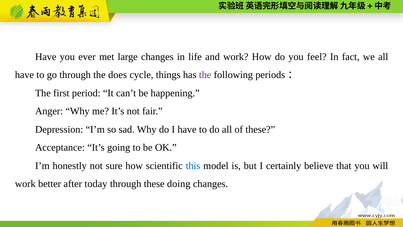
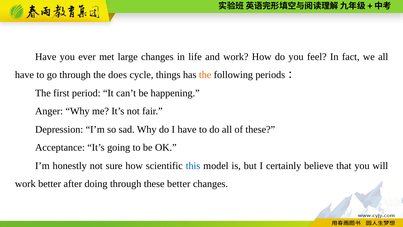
the colour: purple -> orange (205, 75)
today: today -> doing (96, 184)
these doing: doing -> better (179, 184)
